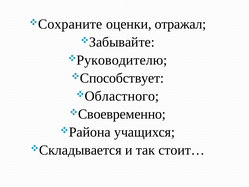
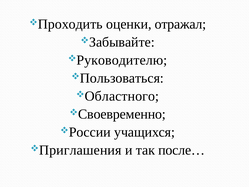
Сохраните: Сохраните -> Проходить (70, 24)
Способствует: Способствует -> Пользоваться (122, 78)
Района: Района -> России (90, 132)
Складывается: Складывается -> Приглашения (80, 150)
стоит…: стоит… -> после… (182, 150)
